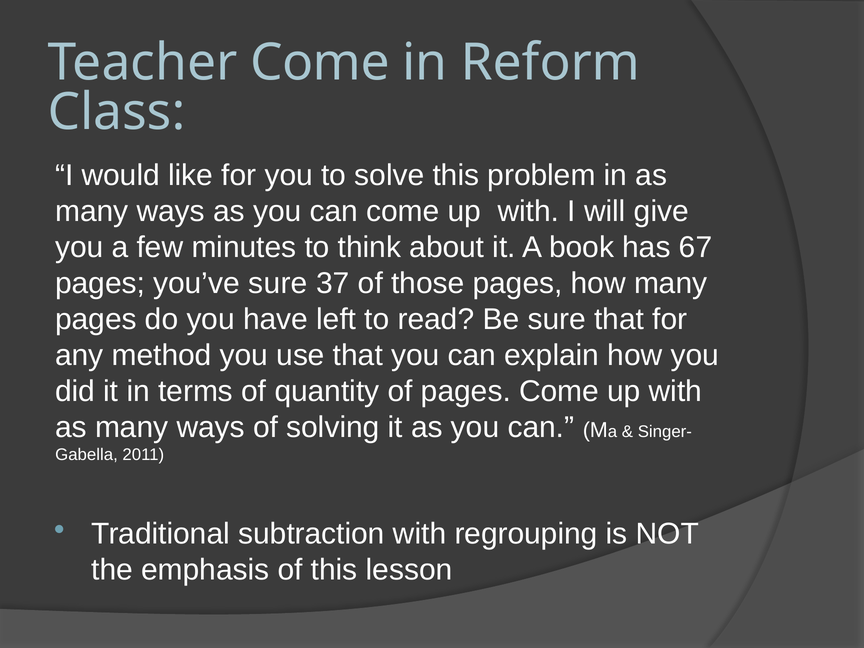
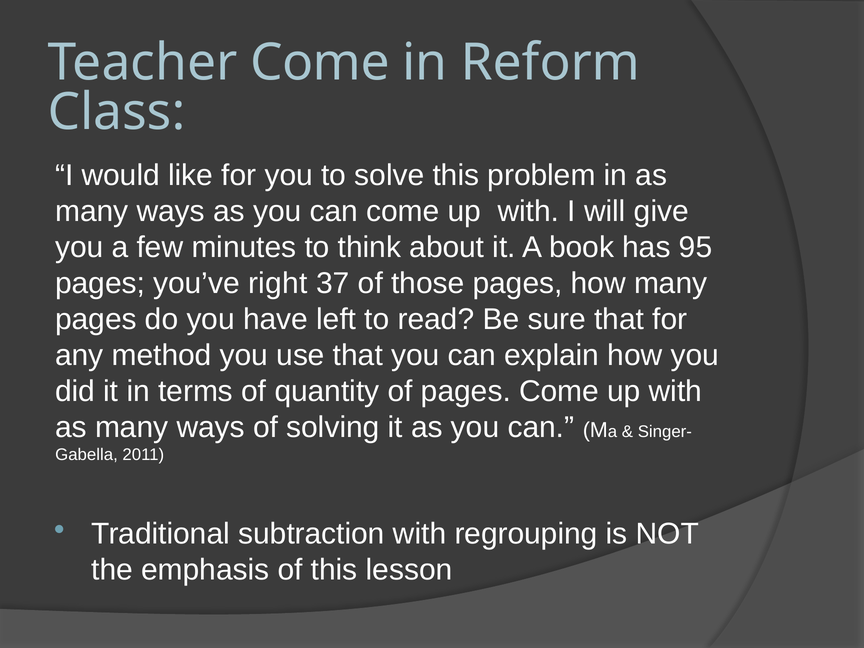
67: 67 -> 95 (696, 248)
you’ve sure: sure -> right (278, 284)
